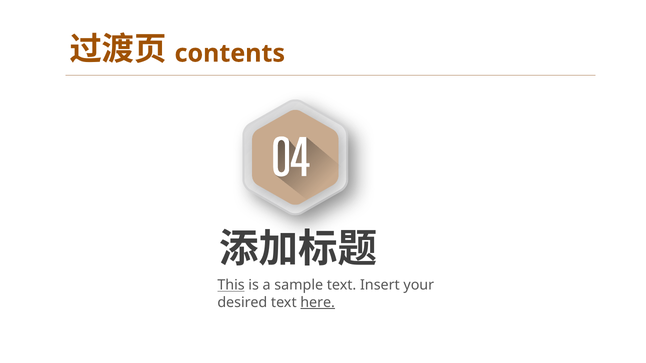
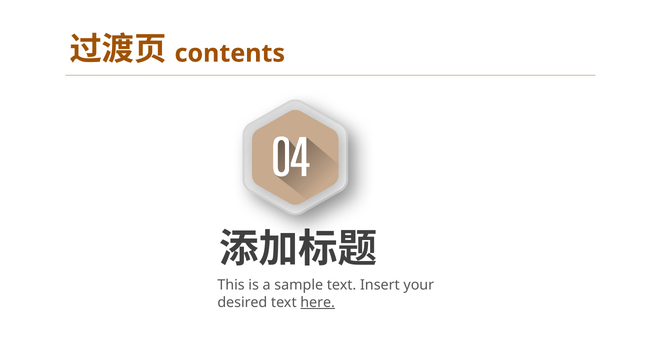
This underline: present -> none (231, 285)
